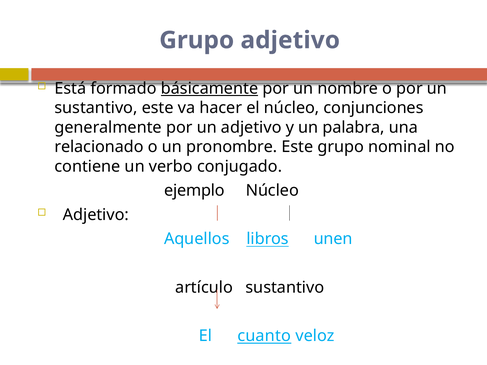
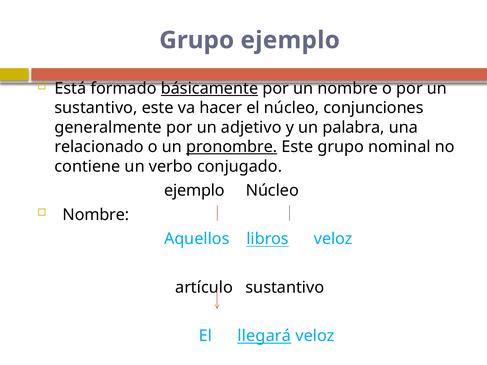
Grupo adjetivo: adjetivo -> ejemplo (290, 40)
pronombre underline: none -> present (232, 147)
Adjetivo: Adjetivo -> Nombre (96, 215)
libros unen: unen -> veloz (333, 239)
cuanto: cuanto -> llegará (264, 336)
